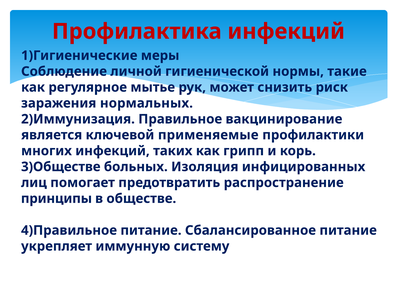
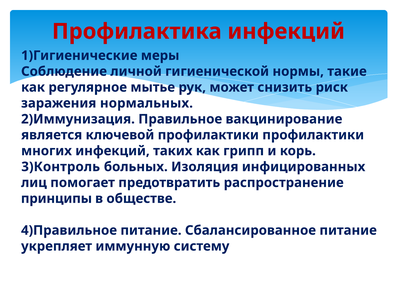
ключевой применяемые: применяемые -> профилактики (208, 135)
3)Обществе: 3)Обществе -> 3)Контроль (61, 167)
